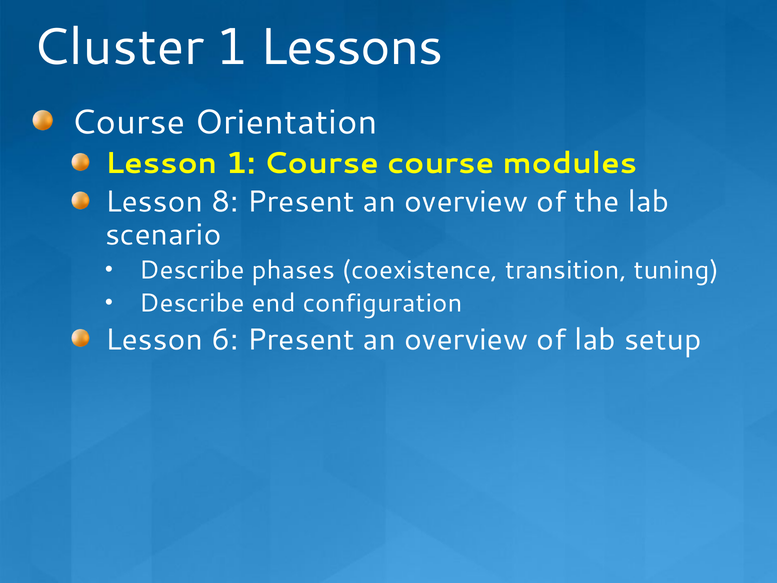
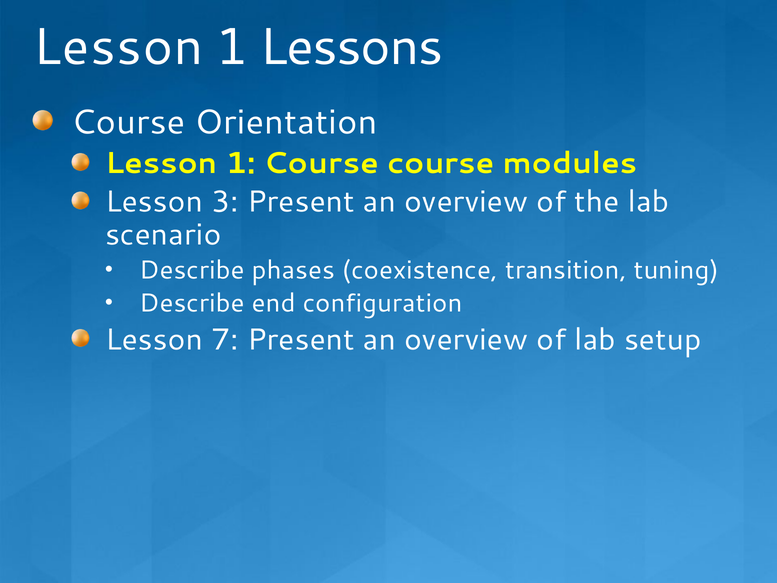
Cluster: Cluster -> Lesson (118, 47)
8: 8 -> 3 (225, 202)
6: 6 -> 7 (225, 339)
